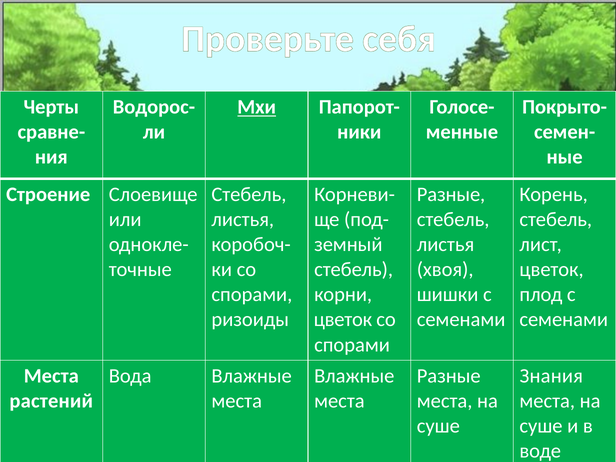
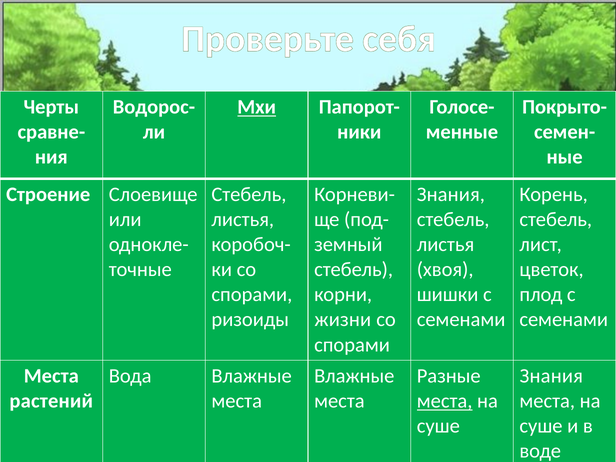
Разные: Разные -> Знания (451, 194)
цветок: цветок -> жизни (343, 320)
места underline: none -> present (445, 401)
